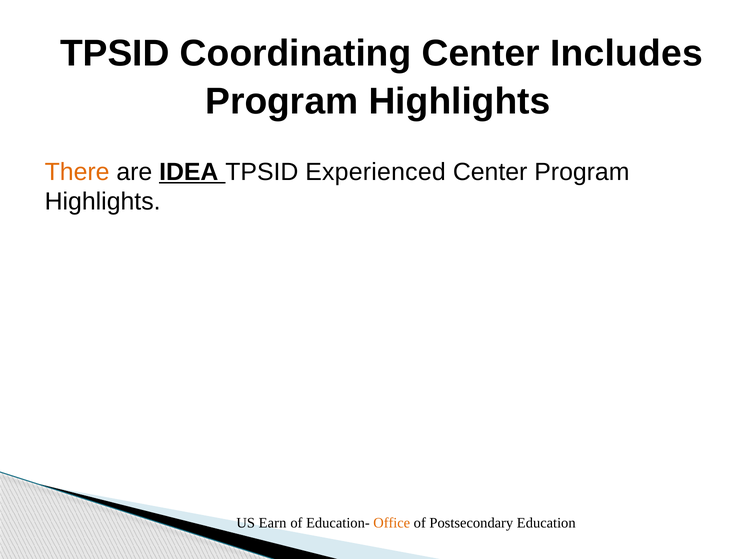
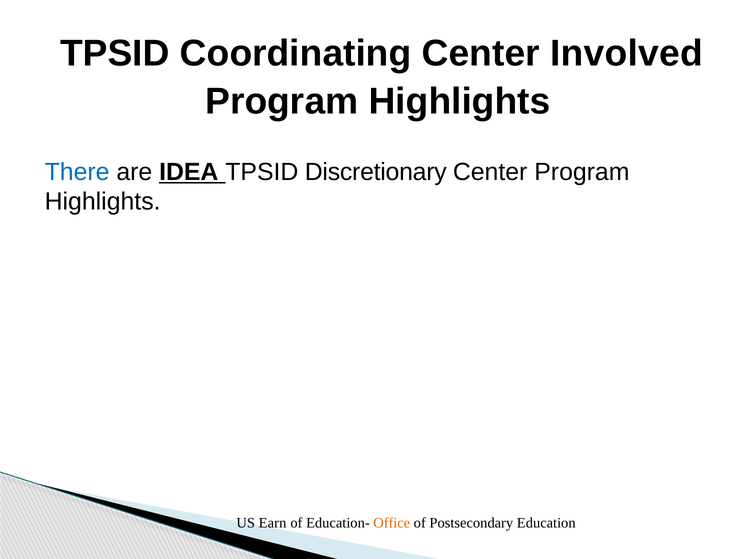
Includes: Includes -> Involved (626, 53)
There colour: orange -> blue (77, 172)
Experienced: Experienced -> Discretionary (376, 172)
